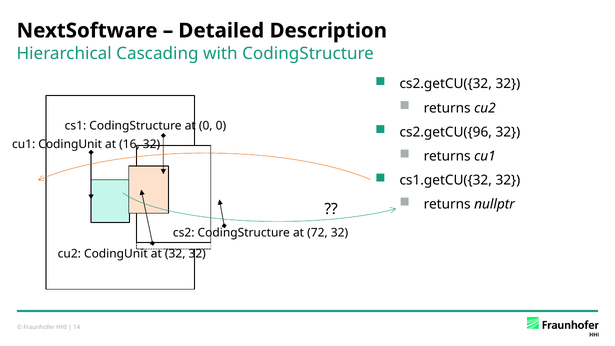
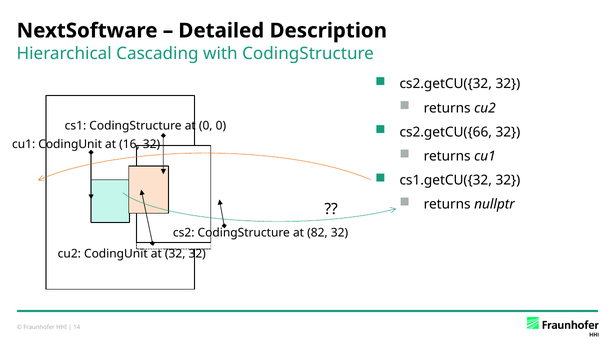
cs2.getCU({96: cs2.getCU({96 -> cs2.getCU({66 (446, 132)
72: 72 -> 82 (317, 233)
